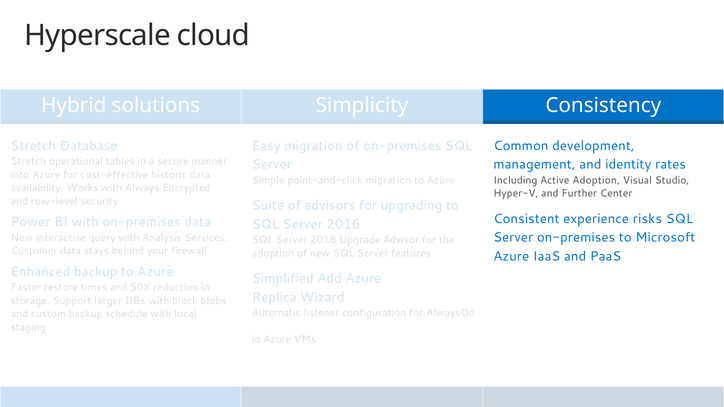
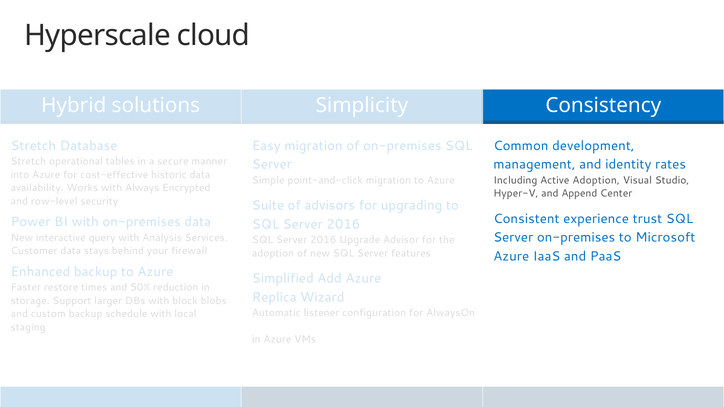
Further: Further -> Append (579, 194)
risks: risks -> trust (647, 219)
